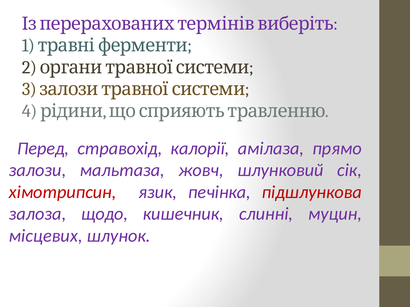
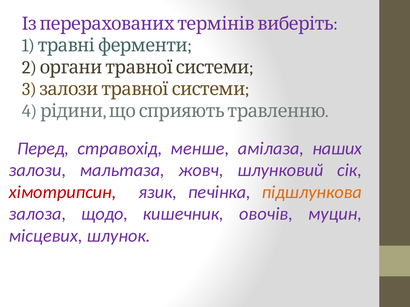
калорії: калорії -> менше (200, 149)
прямо: прямо -> наших (337, 149)
підшлункова colour: red -> orange (312, 192)
слинні: слинні -> овочів (266, 214)
